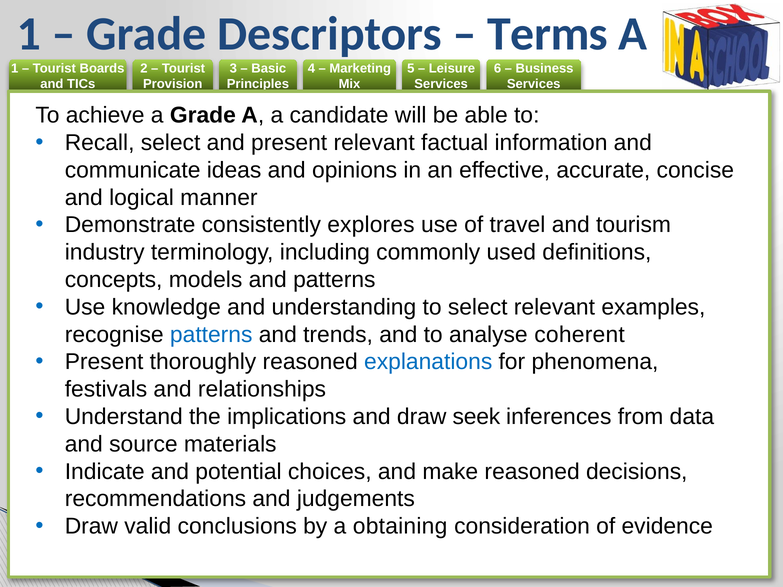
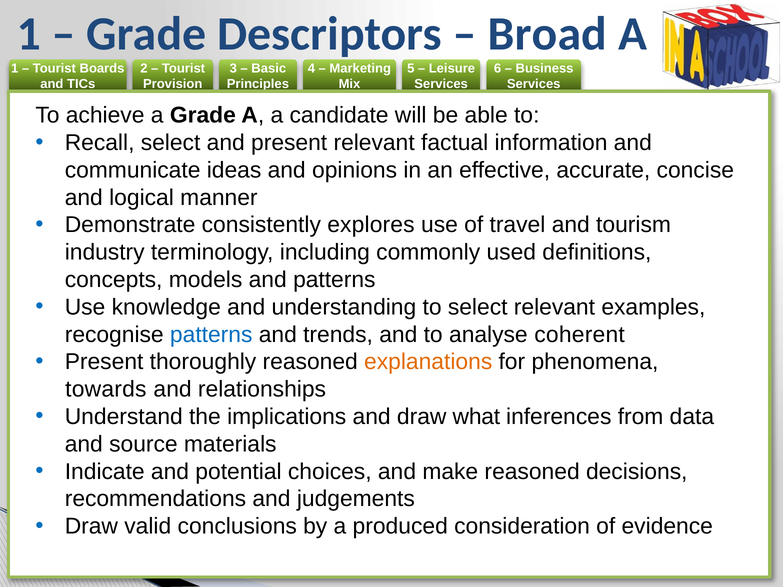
Terms: Terms -> Broad (547, 34)
explanations colour: blue -> orange (428, 362)
festivals: festivals -> towards (106, 389)
seek: seek -> what (476, 417)
obtaining: obtaining -> produced (400, 527)
